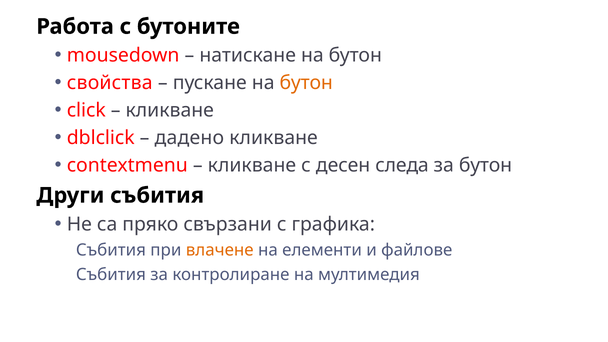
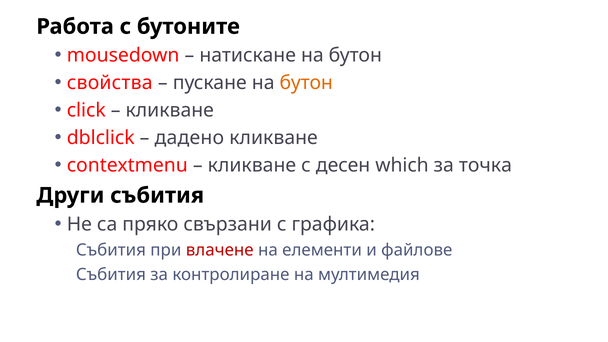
следа: следа -> which (402, 165)
за бутон: бутон -> точка (485, 165)
влачене colour: orange -> red (220, 250)
